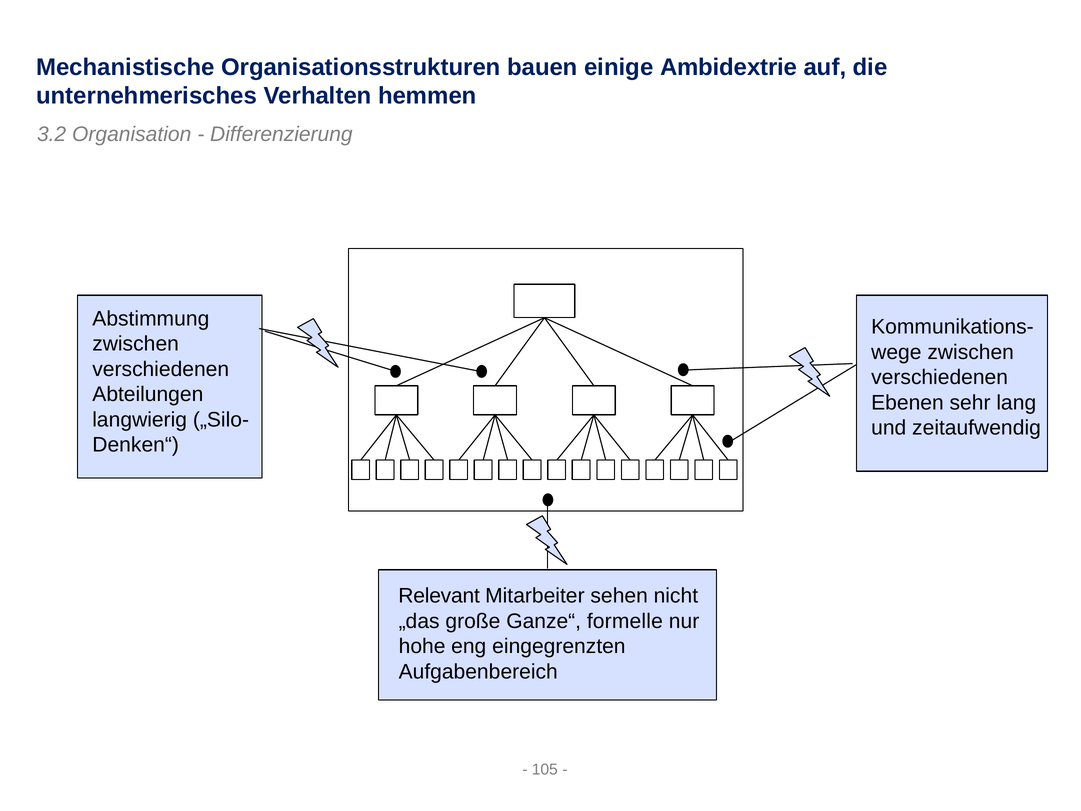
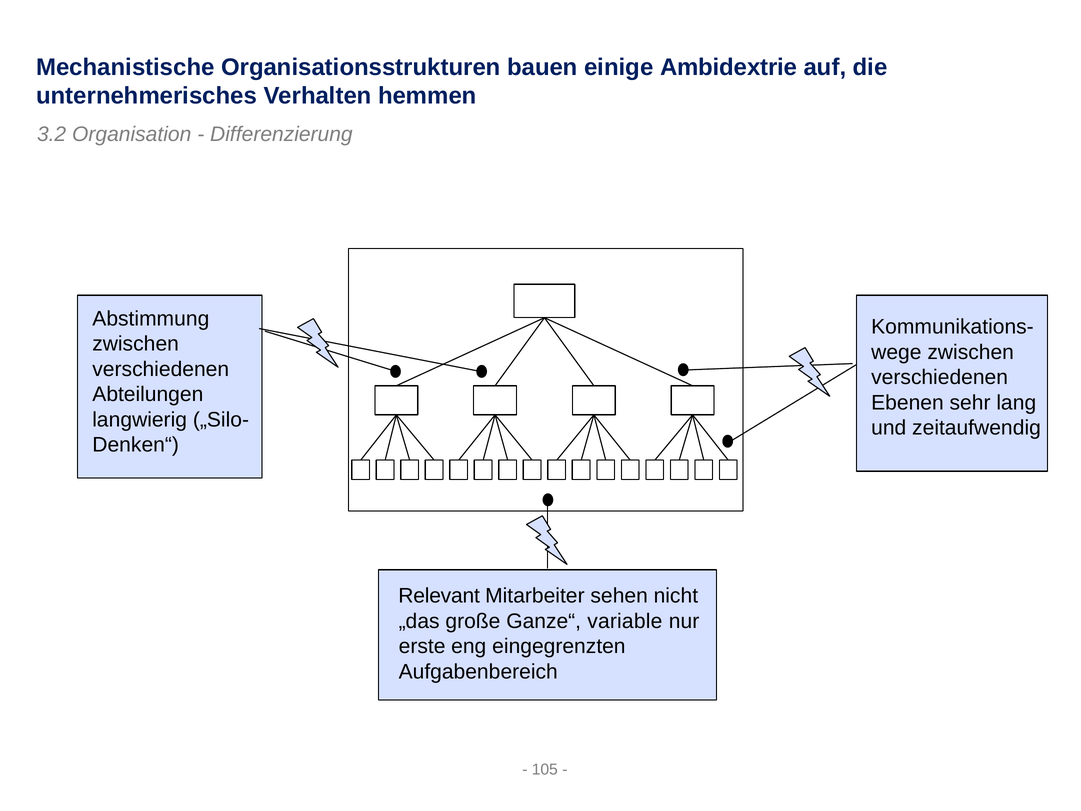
formelle: formelle -> variable (625, 621)
hohe: hohe -> erste (422, 646)
